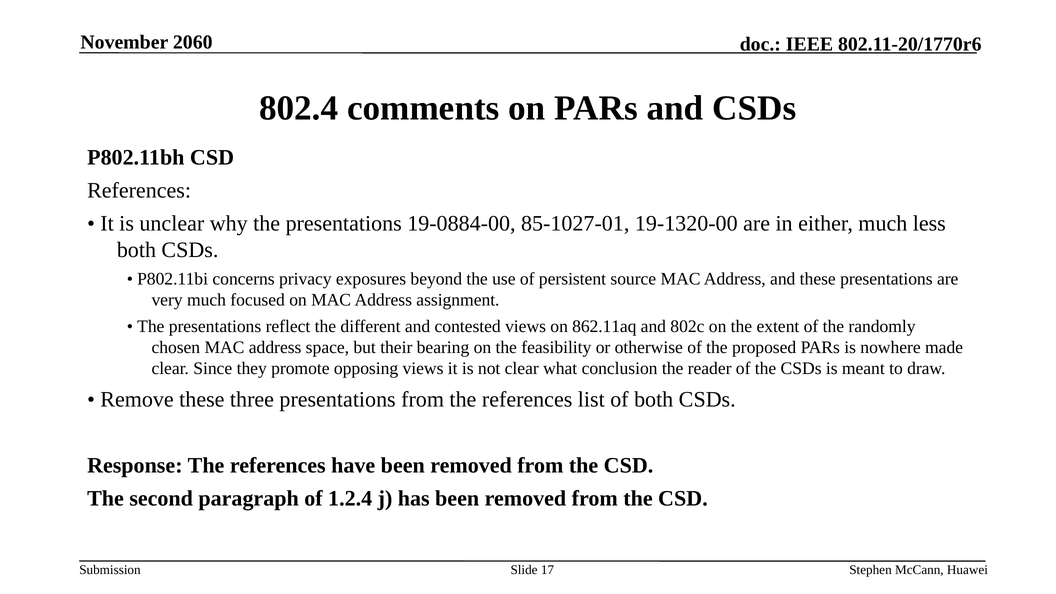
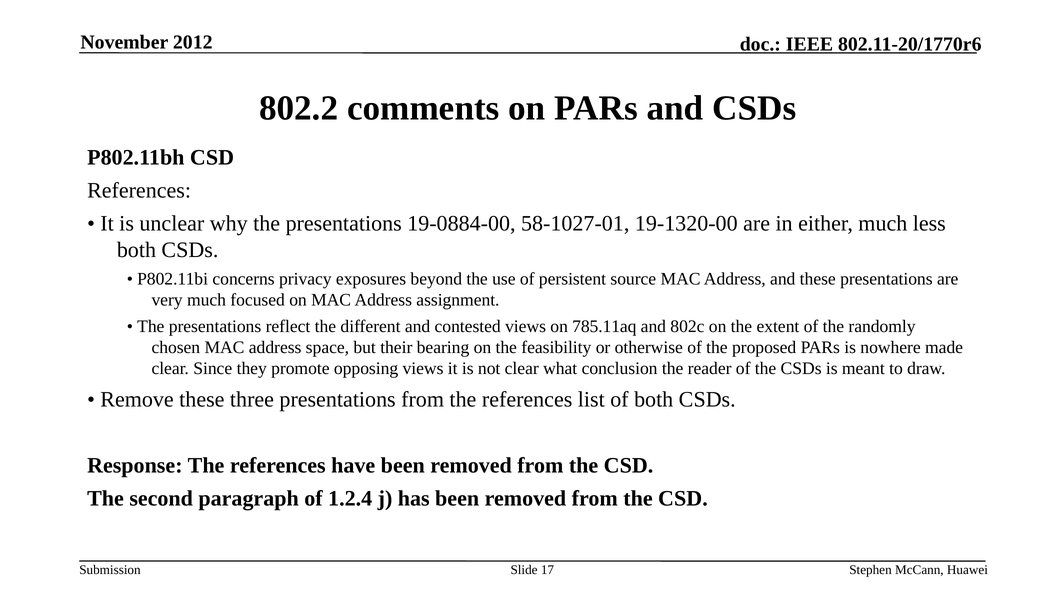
2060: 2060 -> 2012 (193, 42)
802.4: 802.4 -> 802.2 (299, 108)
85-1027-01: 85-1027-01 -> 58-1027-01 (575, 223)
862.11aq: 862.11aq -> 785.11aq (604, 326)
